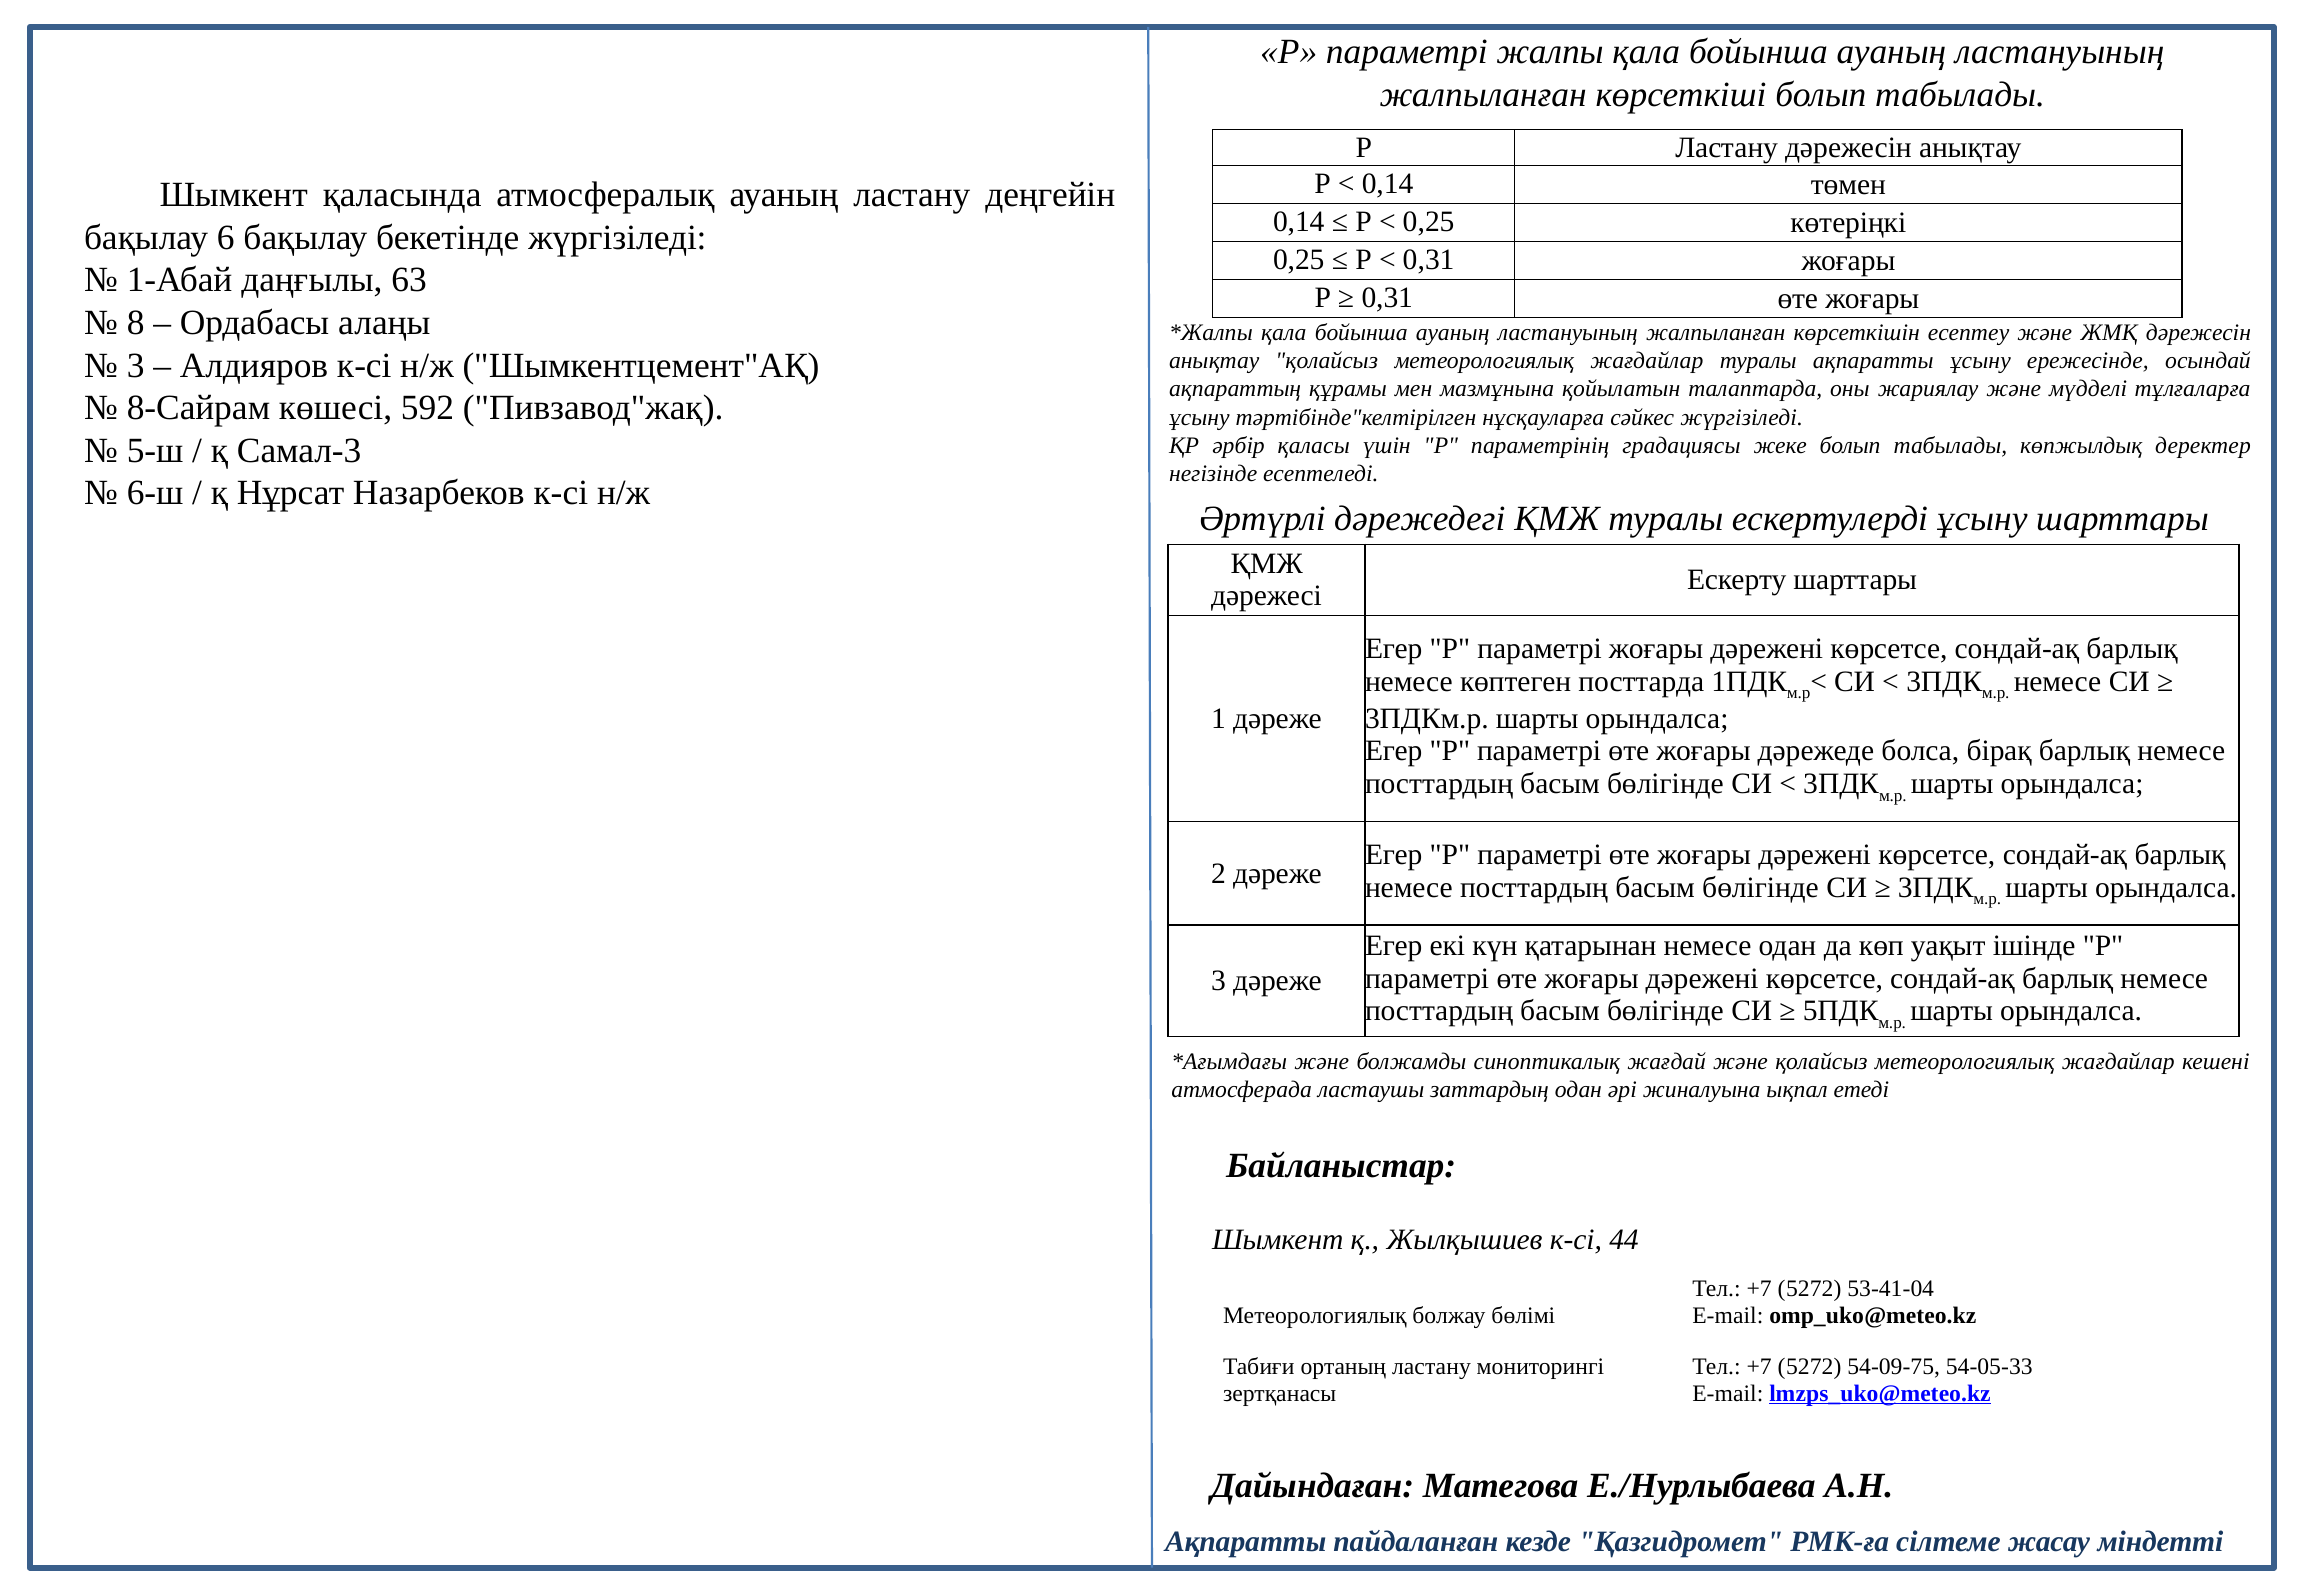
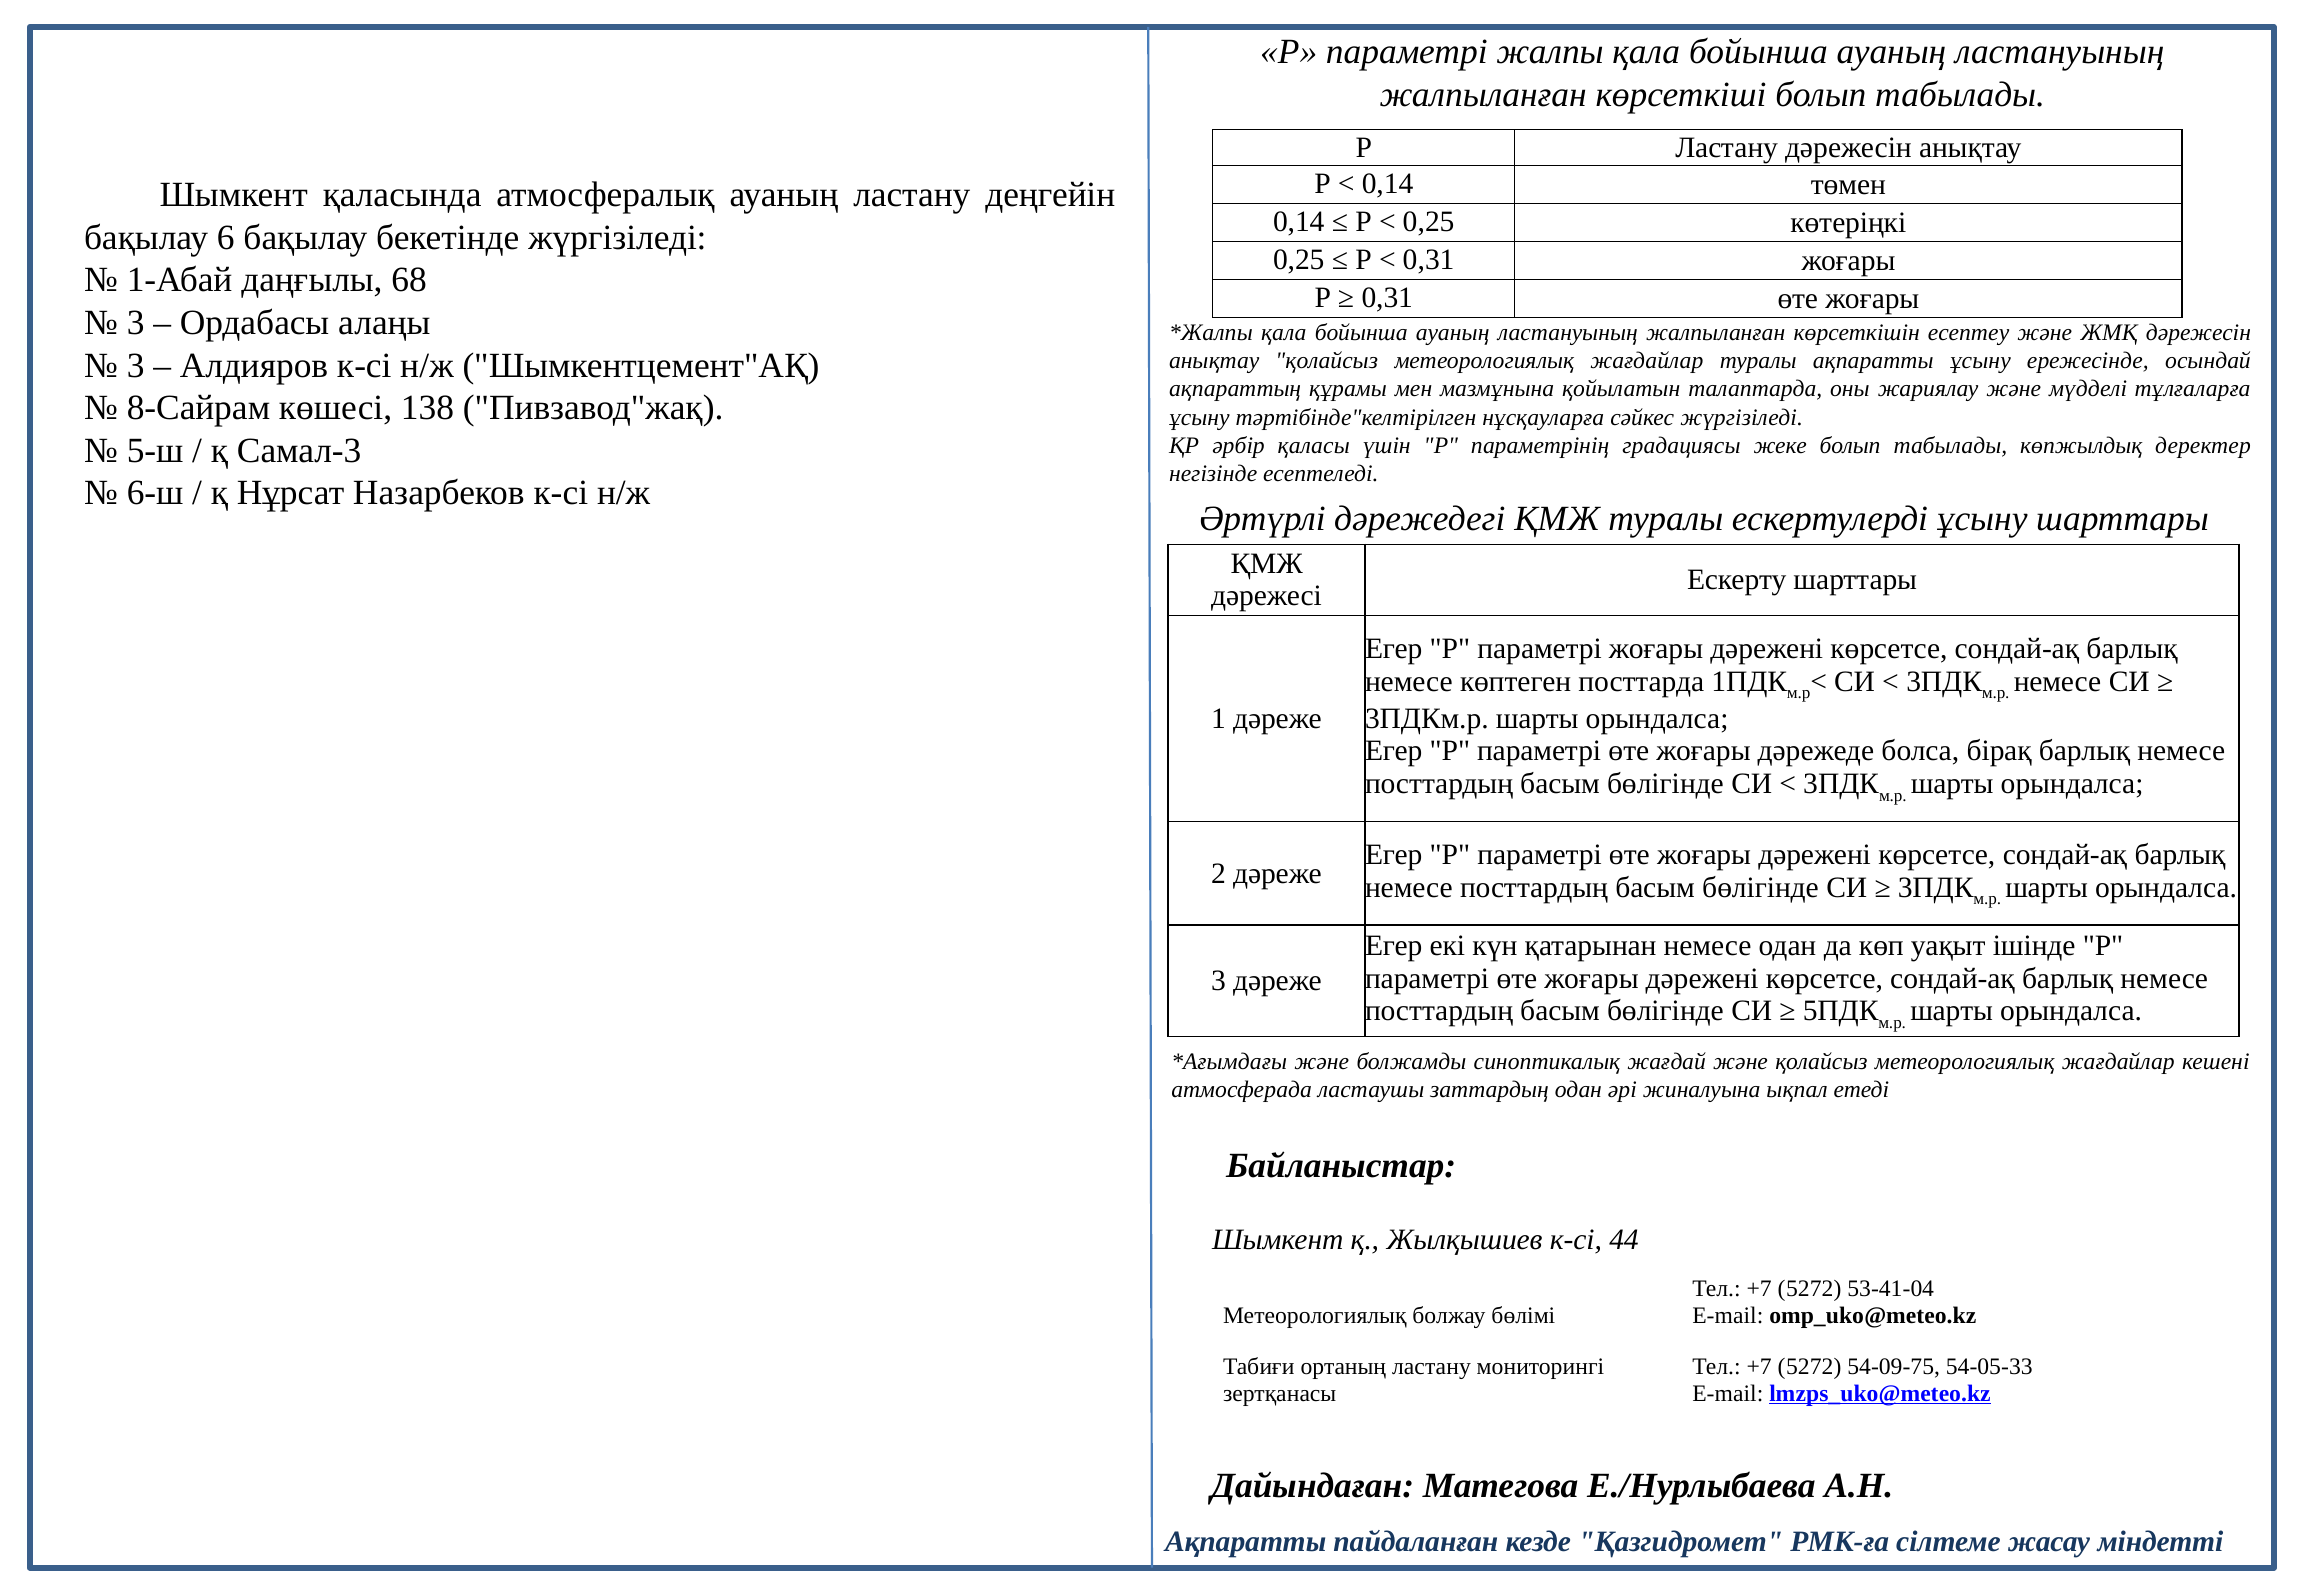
63: 63 -> 68 (409, 280)
8: 8 -> 3 (136, 323)
592: 592 -> 138 (428, 408)
